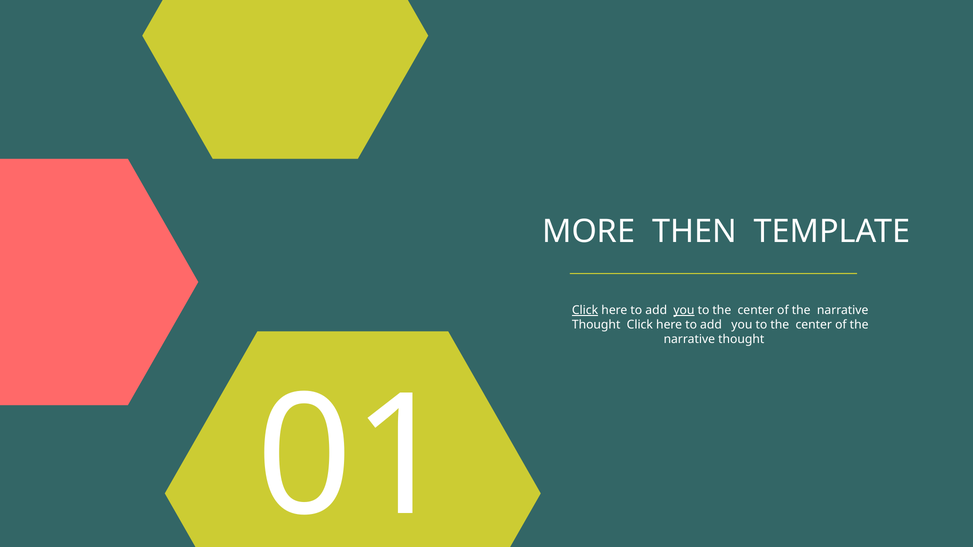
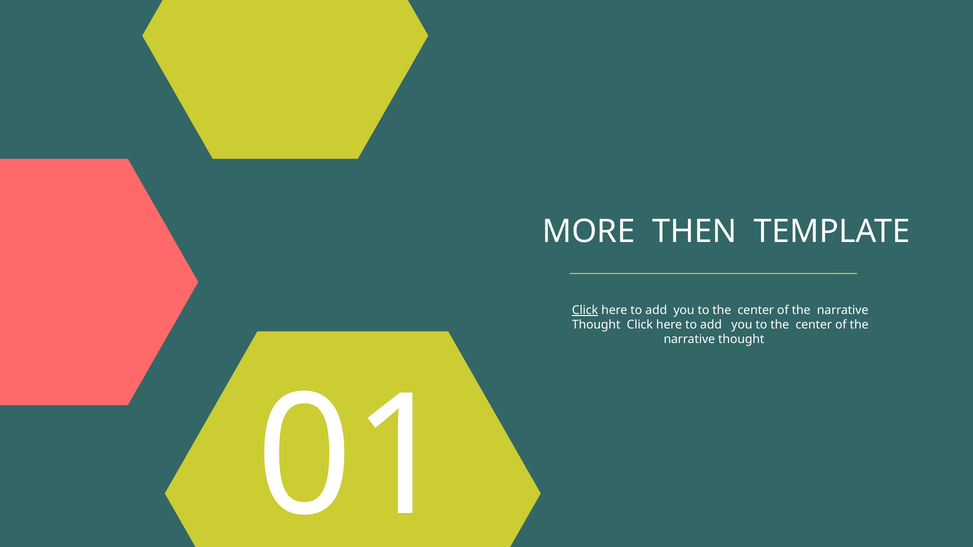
you underline: present -> none (684, 310)
